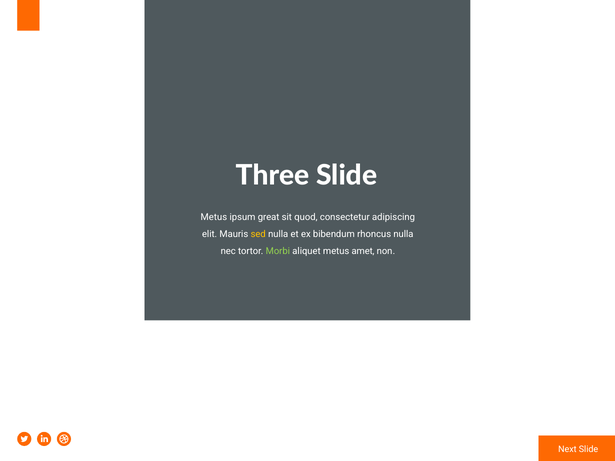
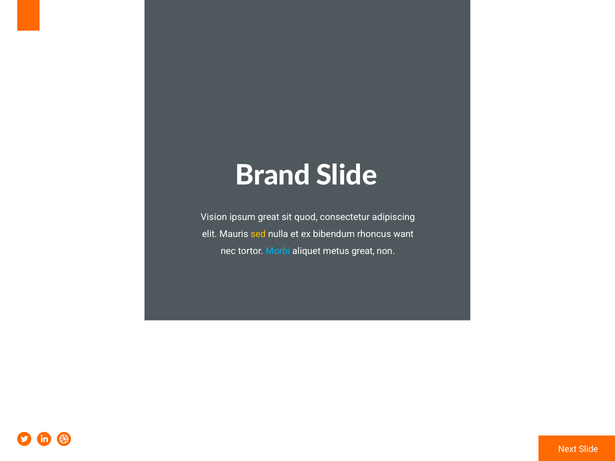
Three: Three -> Brand (273, 175)
Metus: Metus -> Vision (214, 218)
rhoncus nulla: nulla -> want (403, 234)
Morbi colour: light green -> light blue (278, 251)
metus amet: amet -> great (363, 251)
